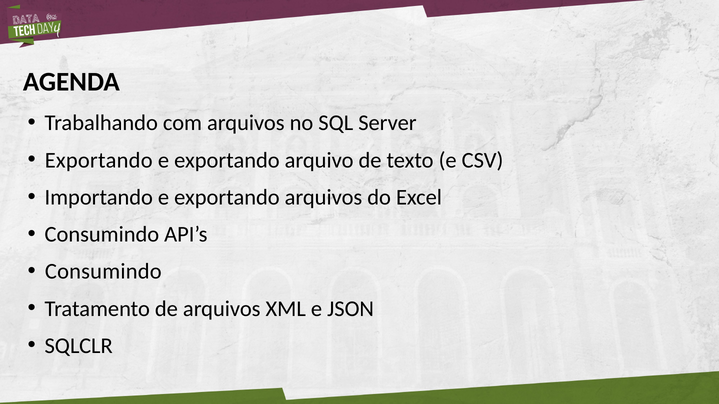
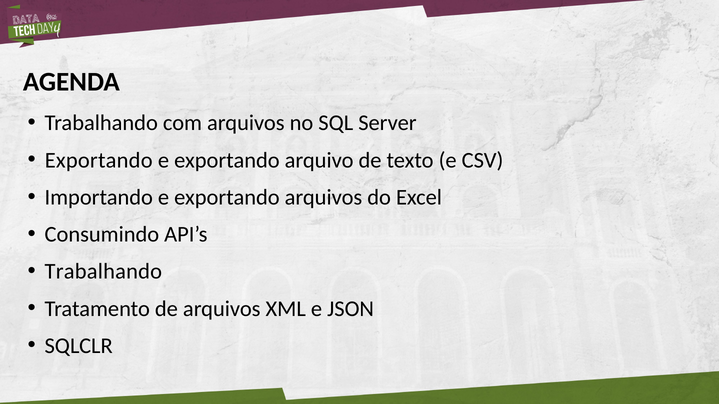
Consumindo: Consumindo -> Trabalhando (103, 272)
